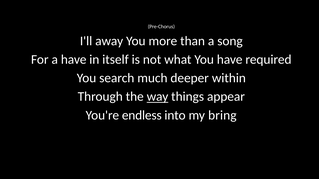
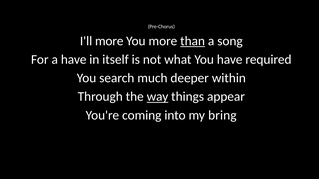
I'll away: away -> more (109, 41)
than underline: none -> present (193, 41)
endless: endless -> coming (142, 115)
